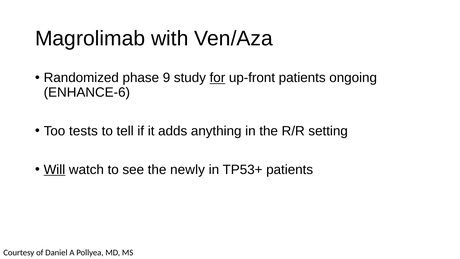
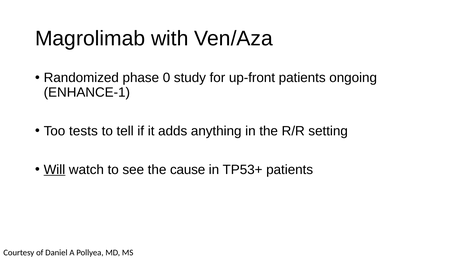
9: 9 -> 0 (166, 78)
for underline: present -> none (217, 78)
ENHANCE-6: ENHANCE-6 -> ENHANCE-1 (87, 92)
newly: newly -> cause (188, 169)
